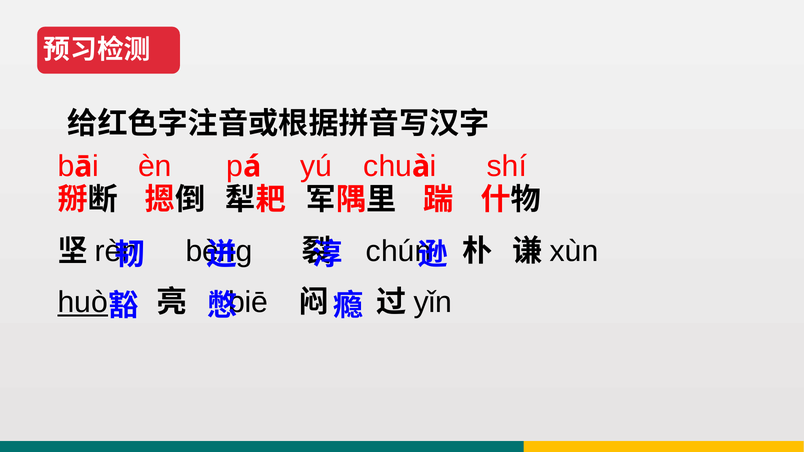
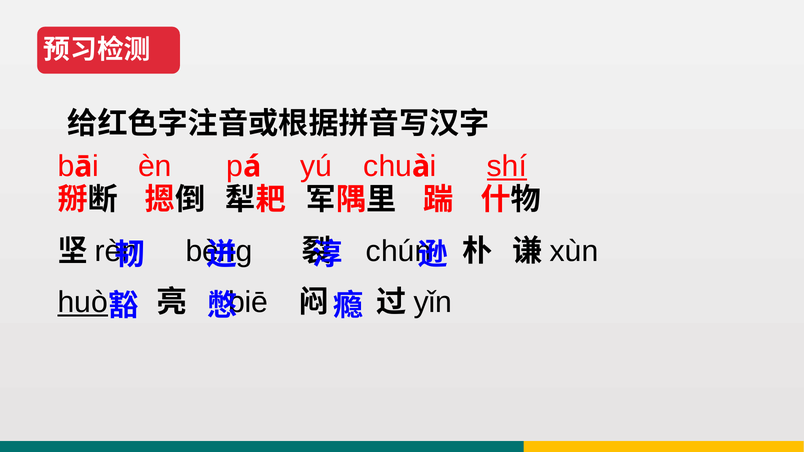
shí underline: none -> present (507, 167)
